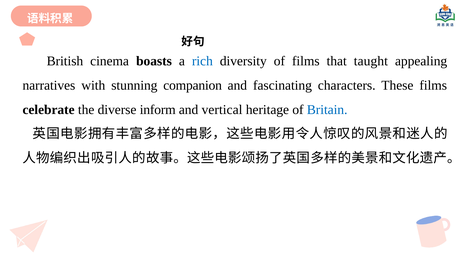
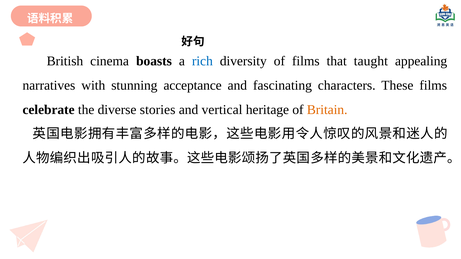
companion: companion -> acceptance (193, 85)
inform: inform -> stories (158, 110)
Britain colour: blue -> orange (327, 110)
